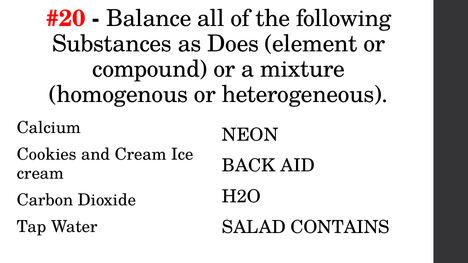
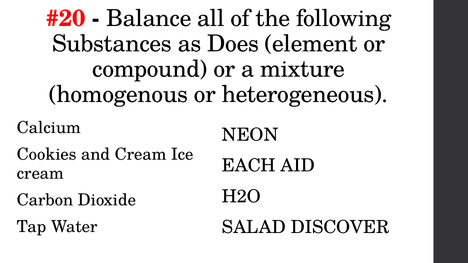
BACK: BACK -> EACH (249, 166)
CONTAINS: CONTAINS -> DISCOVER (340, 228)
